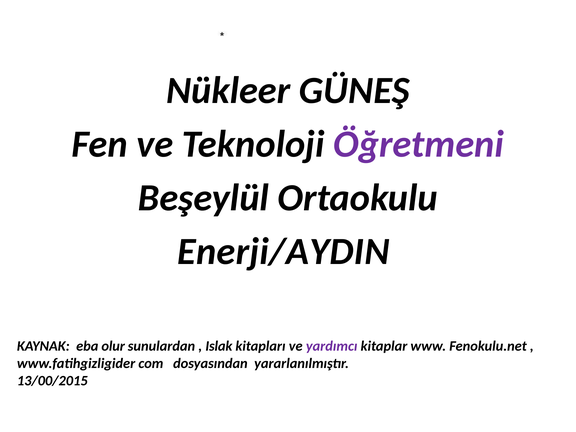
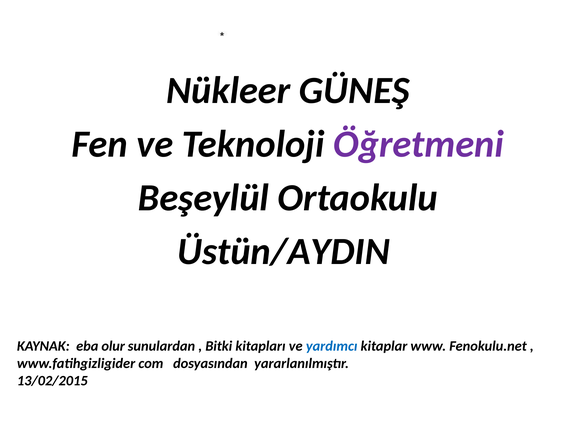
Enerji/AYDIN: Enerji/AYDIN -> Üstün/AYDIN (284, 252)
Islak: Islak -> Bitki (219, 346)
yardımcı colour: purple -> blue (332, 346)
13/00/2015: 13/00/2015 -> 13/02/2015 (52, 381)
